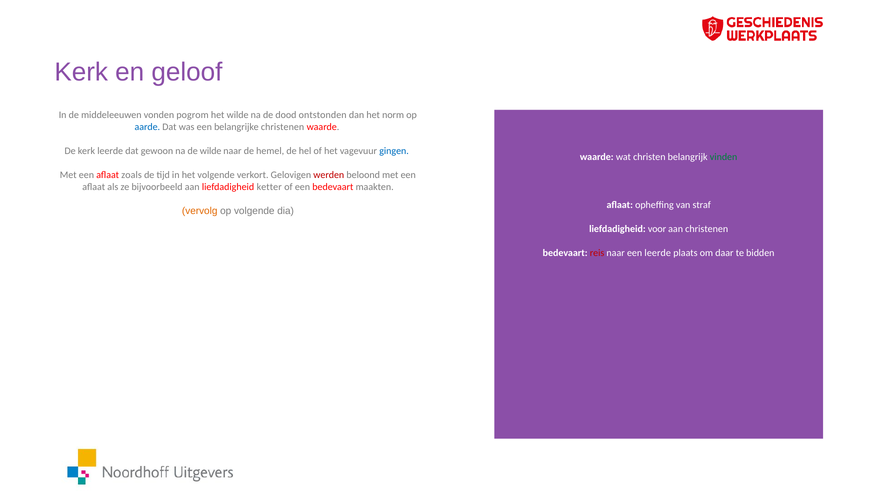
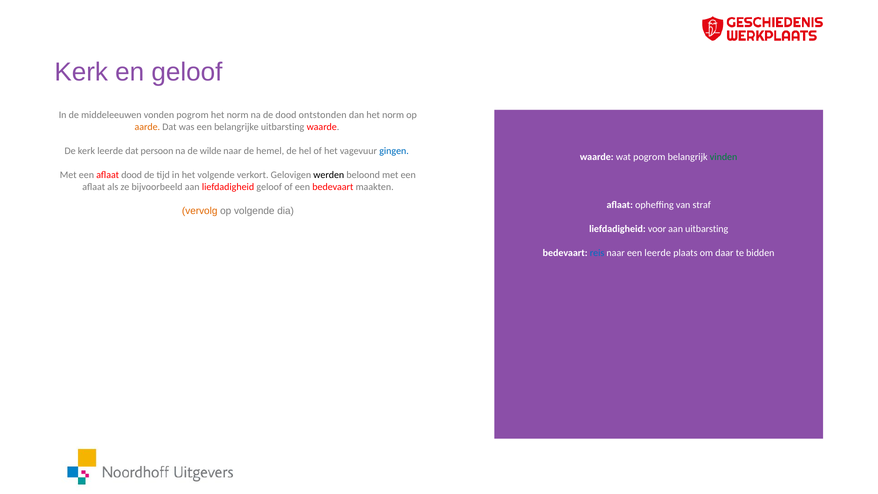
wilde: wilde -> norm (238, 115)
aarde colour: blue -> orange (147, 127)
belangrijke christenen: christenen -> uitbarsting (283, 127)
gewoon: gewoon -> persoon (157, 151)
wat christen: christen -> pogrom (649, 157)
aflaat zoals: zoals -> dood (132, 175)
werden colour: red -> black (329, 175)
liefdadigheid ketter: ketter -> geloof (269, 187)
aan christenen: christenen -> uitbarsting (707, 229)
reis colour: red -> blue (597, 253)
